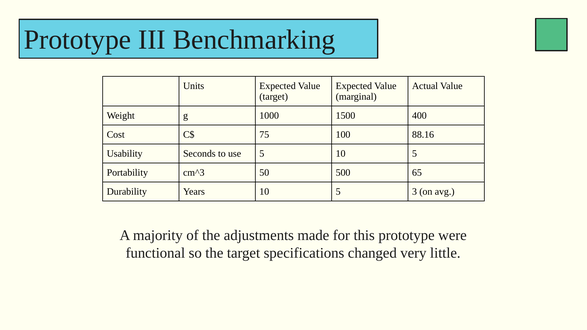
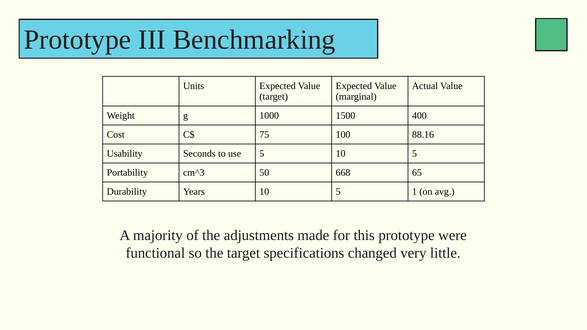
500: 500 -> 668 (343, 173)
3: 3 -> 1 (414, 192)
